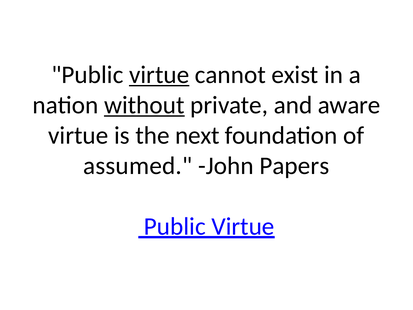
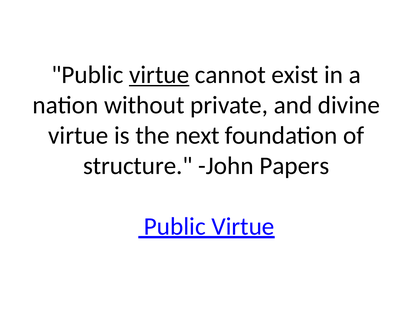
without underline: present -> none (144, 105)
aware: aware -> divine (349, 105)
assumed: assumed -> structure (138, 166)
